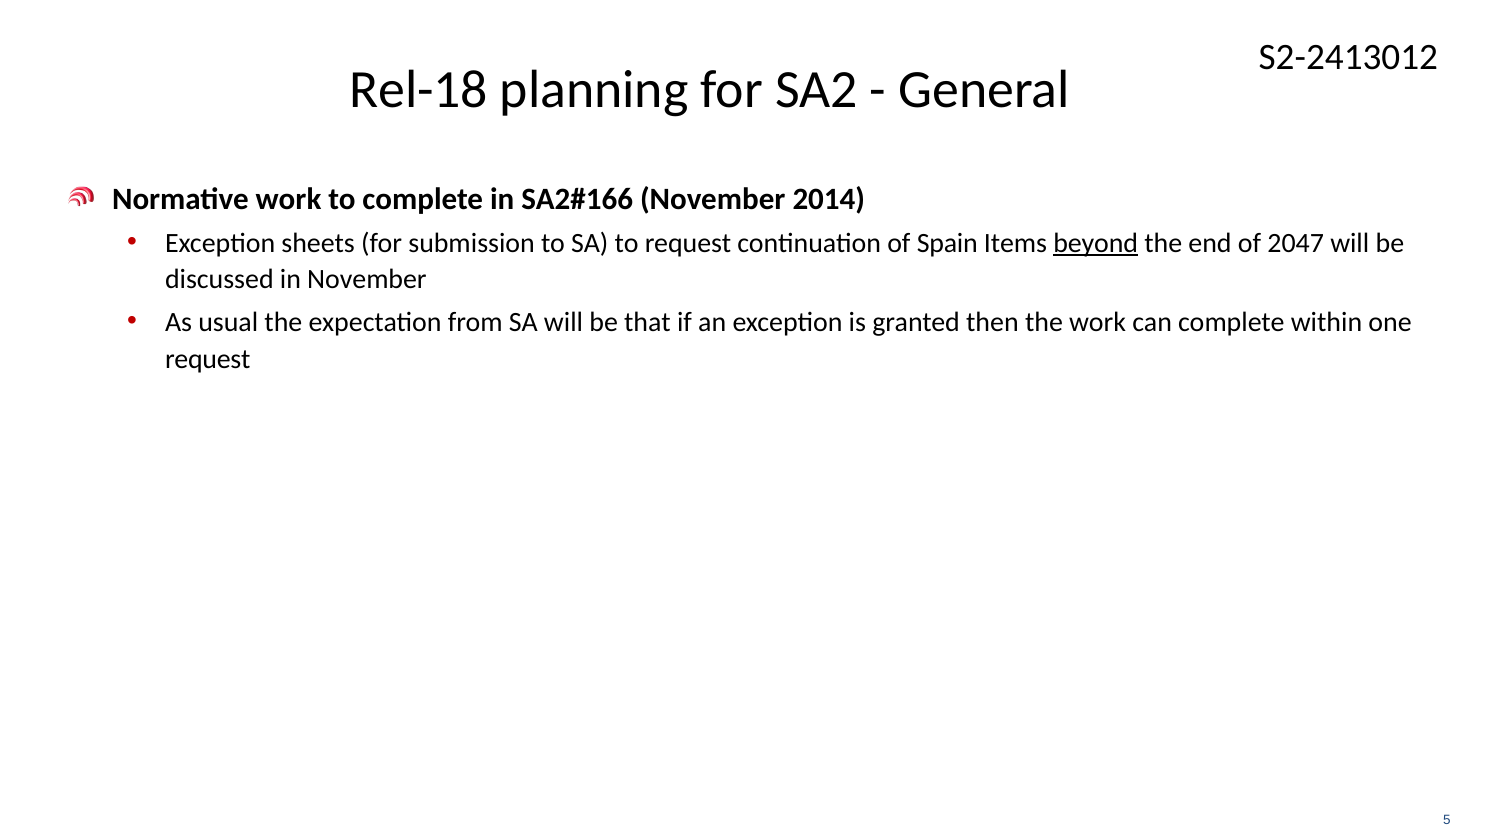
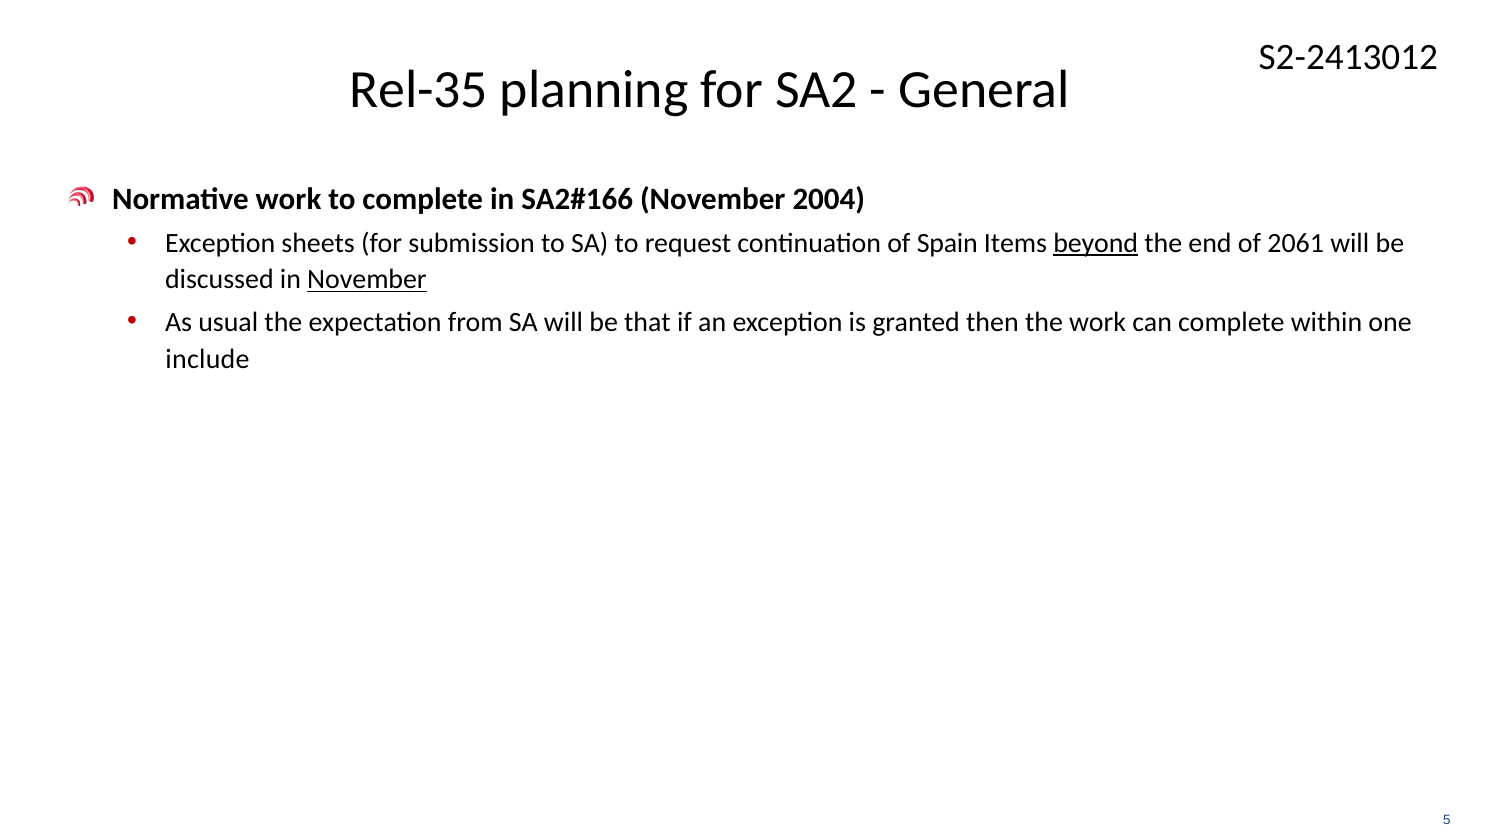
Rel-18: Rel-18 -> Rel-35 (419, 90)
2014: 2014 -> 2004 (829, 199)
2047: 2047 -> 2061 (1296, 243)
November underline: none -> present (367, 280)
request: request -> include (207, 359)
